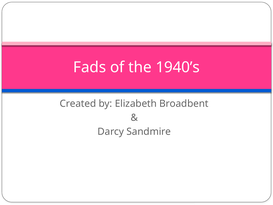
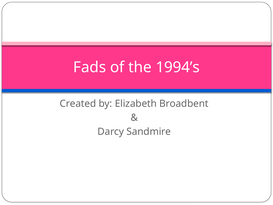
1940’s: 1940’s -> 1994’s (178, 67)
